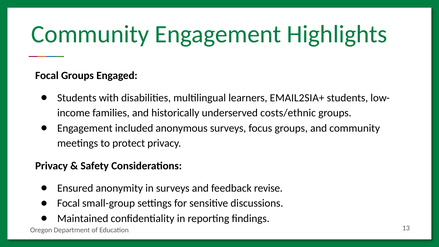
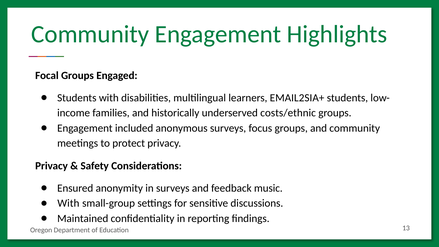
revise: revise -> music (268, 188)
Focal: Focal -> With (68, 203)
